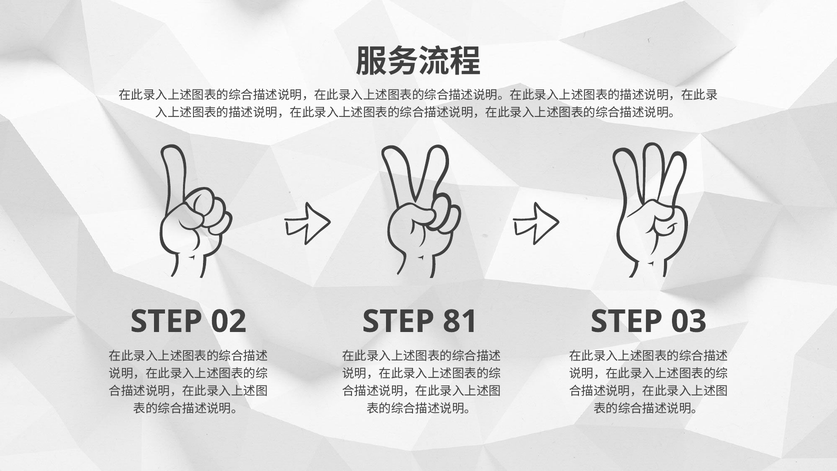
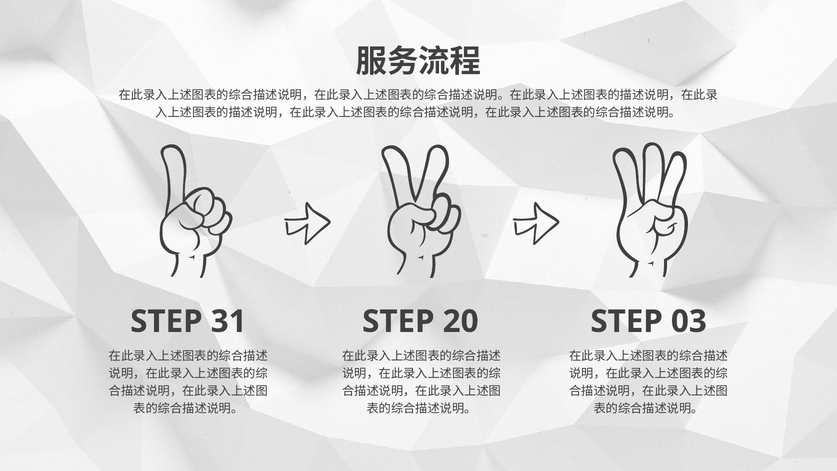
02: 02 -> 31 (229, 321)
81: 81 -> 20 (461, 321)
